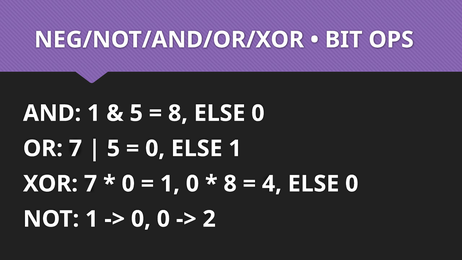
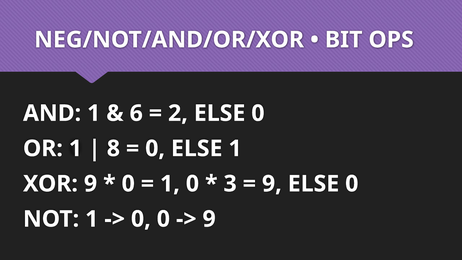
5: 5 -> 6 (136, 113)
8: 8 -> 2 (178, 113)
OR 7: 7 -> 1 (75, 148)
5: 5 -> 8 (113, 148)
XOR 7: 7 -> 9 (91, 184)
8: 8 -> 3 (230, 184)
4: 4 -> 9 (272, 184)
2: 2 -> 9 (209, 219)
